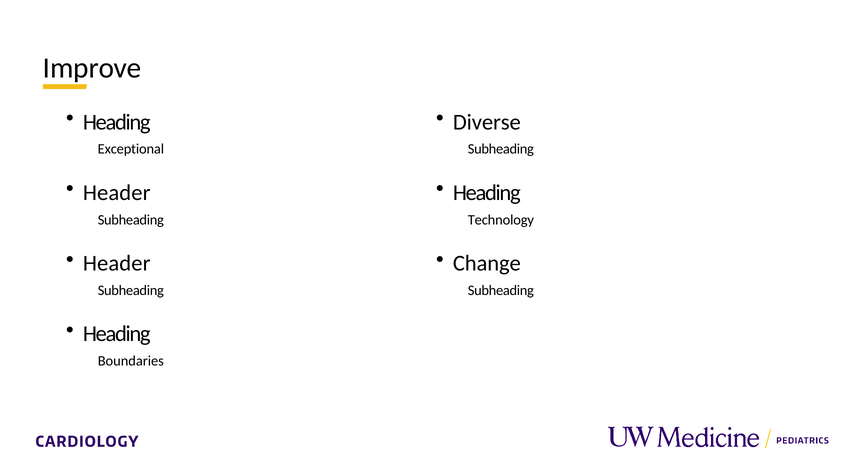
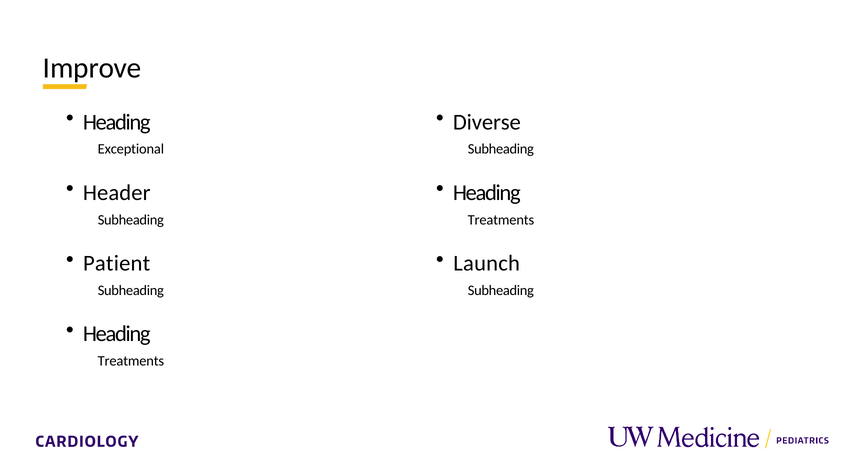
Technology: Technology -> Treatments (501, 220)
Header: Header -> Patient (117, 263)
Change: Change -> Launch (487, 263)
Boundaries: Boundaries -> Treatments (131, 361)
